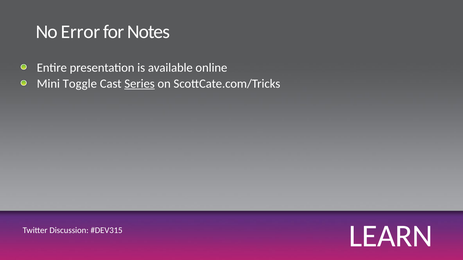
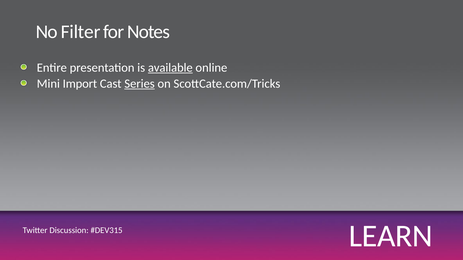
Error: Error -> Filter (81, 32)
available underline: none -> present (170, 68)
Toggle: Toggle -> Import (80, 84)
